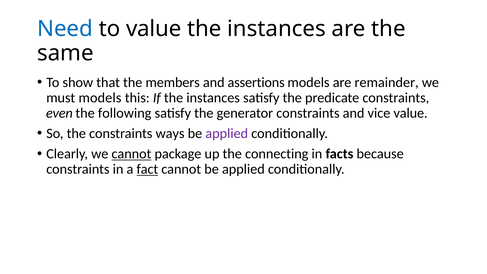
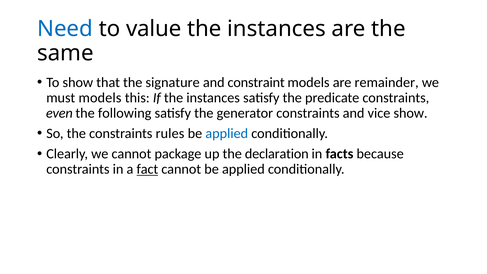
members: members -> signature (173, 82)
assertions: assertions -> constraint (256, 82)
vice value: value -> show (411, 113)
ways: ways -> rules (170, 133)
applied colour: purple -> blue (227, 133)
cannot underline: present -> none (131, 154)
connecting: connecting -> declaration (277, 154)
